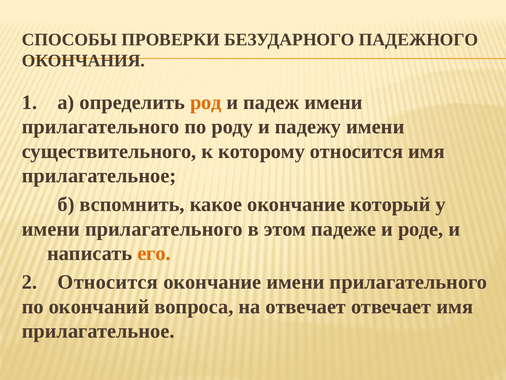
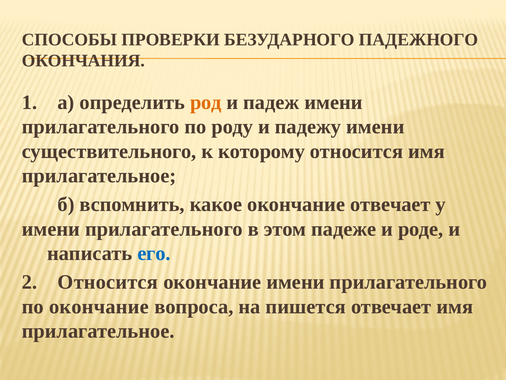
окончание который: который -> отвечает (390, 204)
его colour: orange -> blue (154, 253)
по окончаний: окончаний -> окончание (99, 306)
на отвечает: отвечает -> пишется (306, 306)
